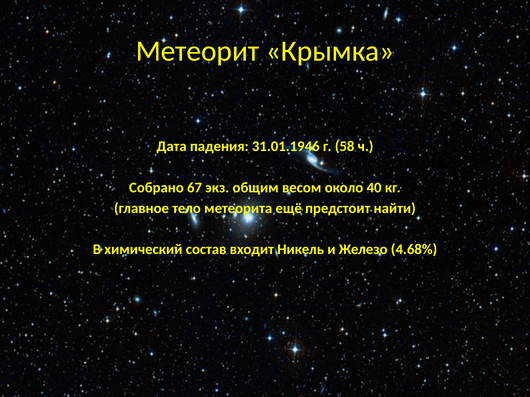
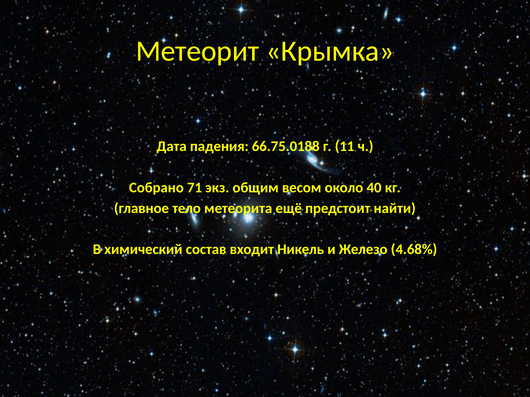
31.01.1946: 31.01.1946 -> 66.75.0188 (286, 147)
58: 58 -> 11 (345, 147)
67: 67 -> 71 (195, 188)
